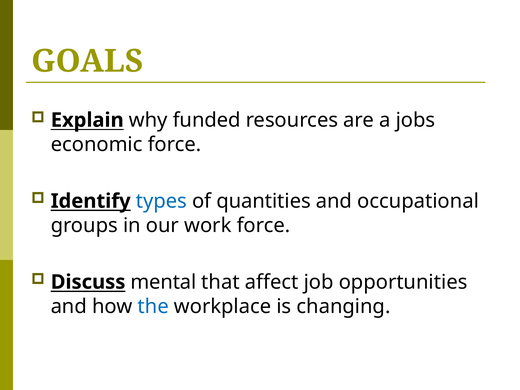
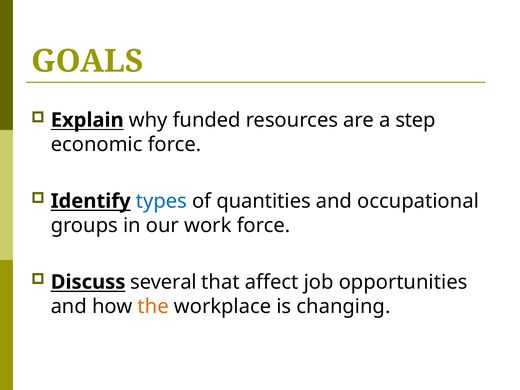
jobs: jobs -> step (415, 120)
mental: mental -> several (163, 282)
the colour: blue -> orange (153, 306)
